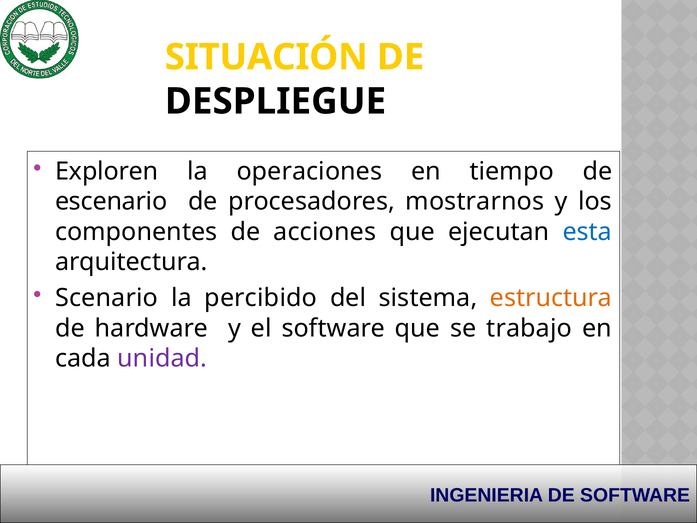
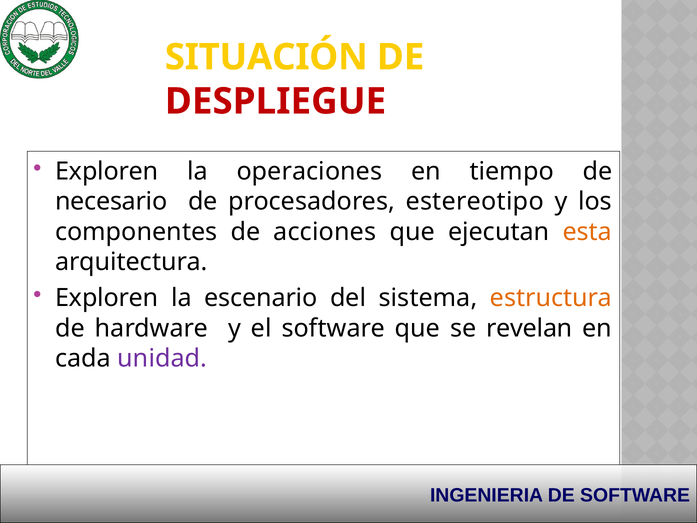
DESPLIEGUE colour: black -> red (276, 101)
escenario: escenario -> necesario (111, 202)
mostrarnos: mostrarnos -> estereotipo (475, 202)
esta colour: blue -> orange (587, 232)
Scenario: Scenario -> Exploren (107, 298)
percibido: percibido -> escenario (261, 298)
trabajo: trabajo -> revelan (529, 328)
